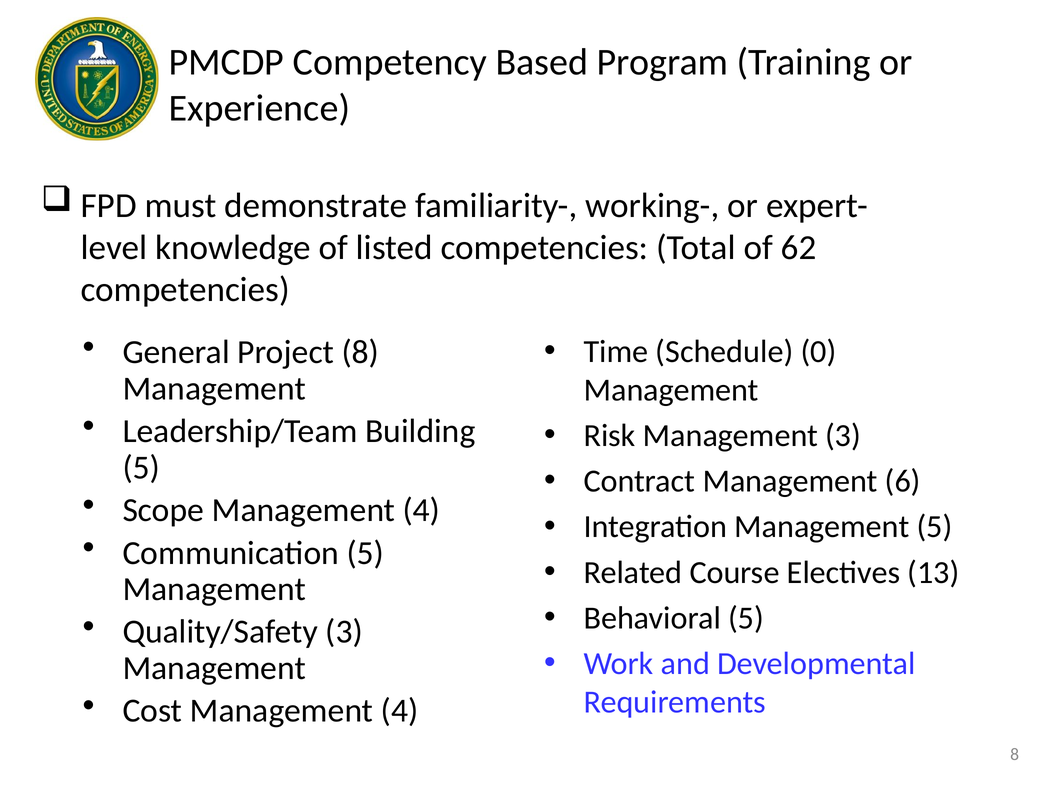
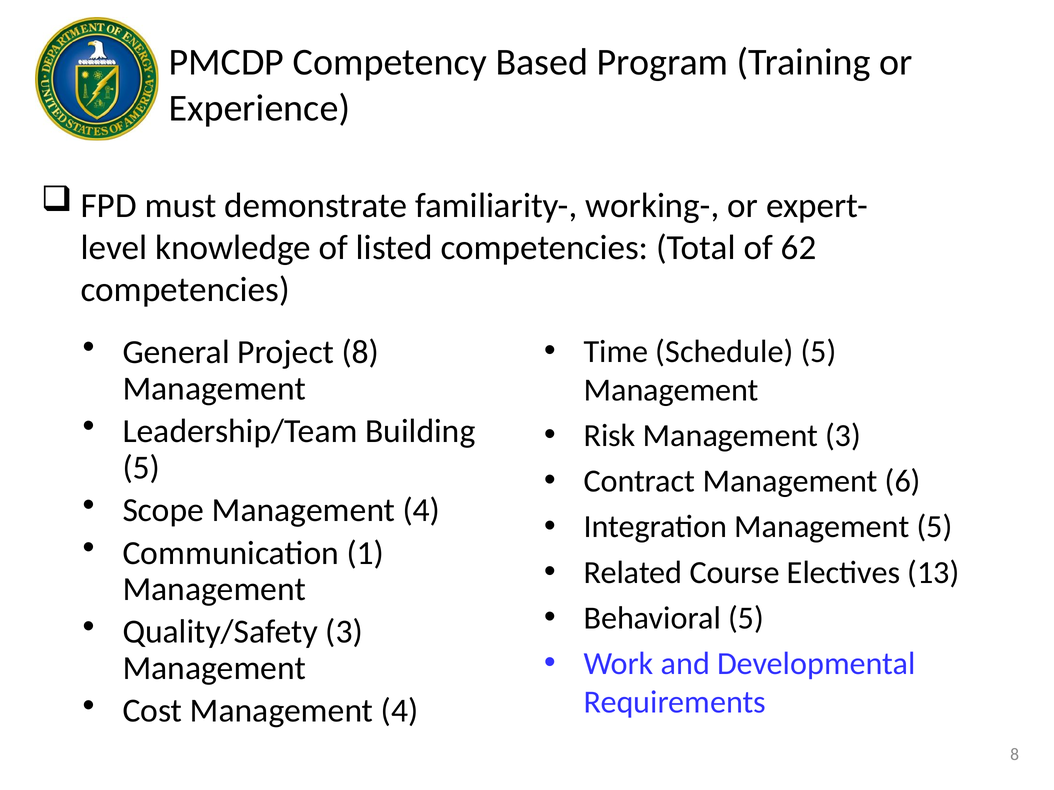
Schedule 0: 0 -> 5 (818, 352)
Communication 5: 5 -> 1 (365, 553)
